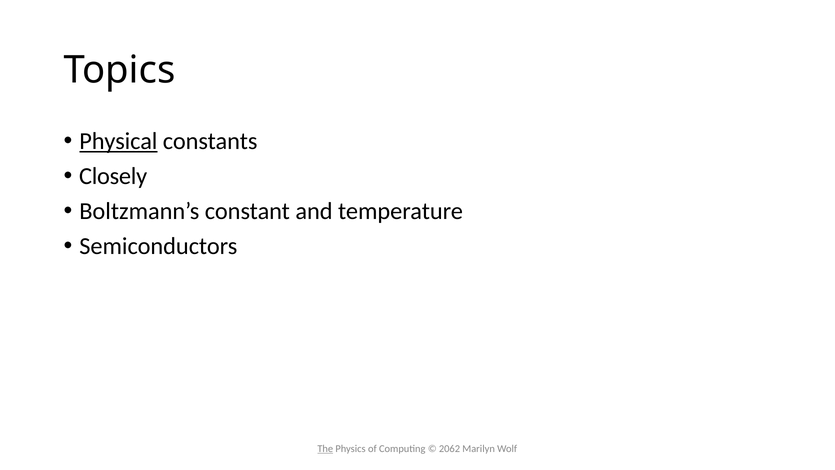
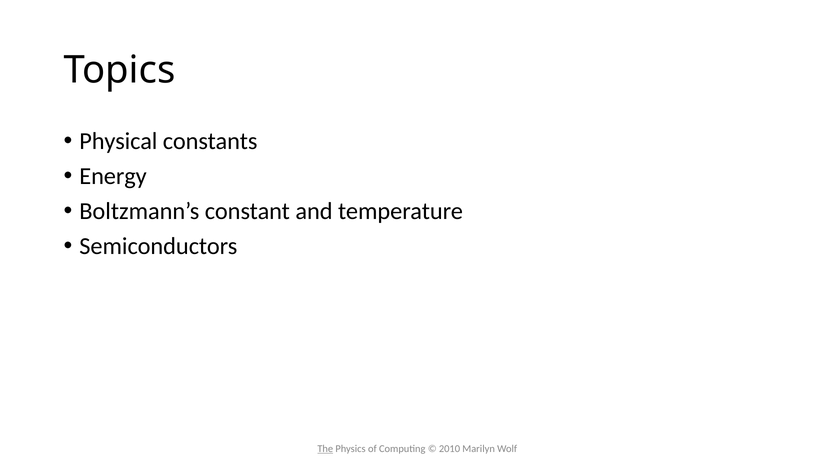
Physical underline: present -> none (118, 141)
Closely: Closely -> Energy (113, 176)
2062: 2062 -> 2010 (449, 448)
